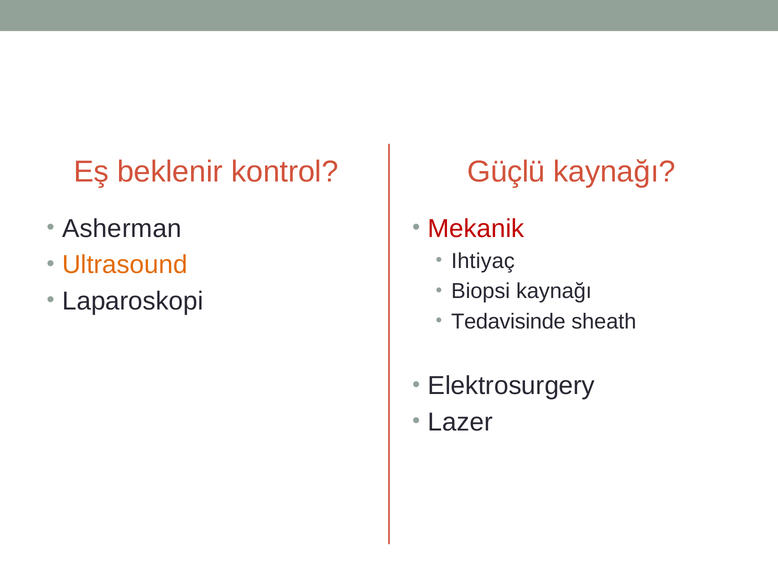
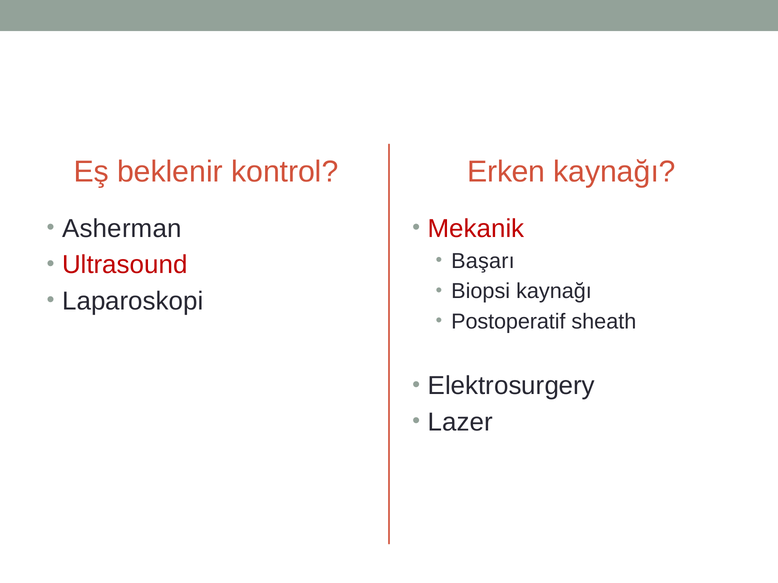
Güçlü: Güçlü -> Erken (506, 172)
Ihtiyaç: Ihtiyaç -> Başarı (483, 261)
Ultrasound colour: orange -> red (125, 265)
Tedavisinde: Tedavisinde -> Postoperatif (508, 322)
